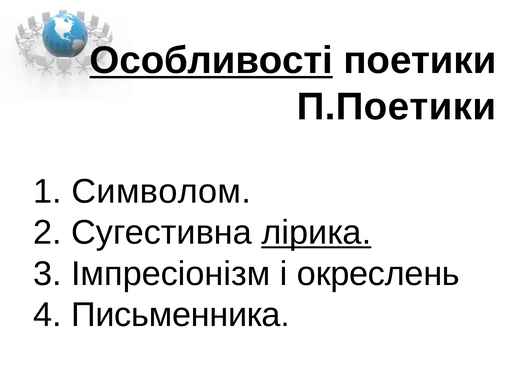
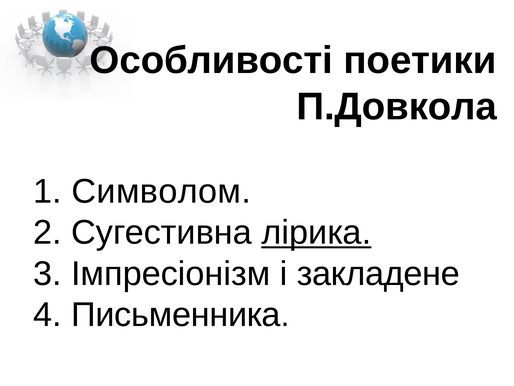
Особливості underline: present -> none (211, 60)
П.Поетики: П.Поетики -> П.Довкола (397, 107)
окреслень: окреслень -> закладене (378, 273)
